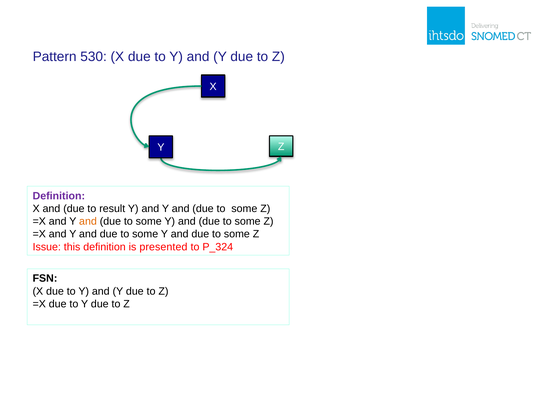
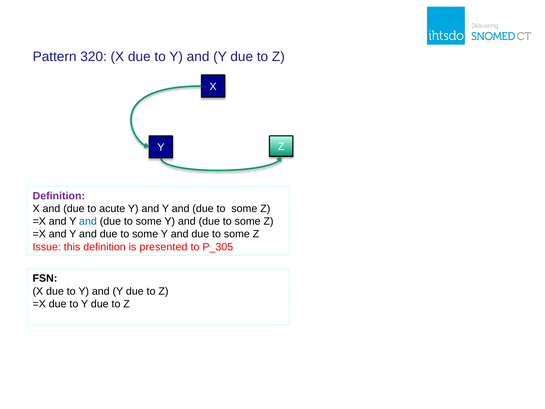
530: 530 -> 320 (94, 57)
result: result -> acute (112, 209)
and colour: orange -> blue (88, 221)
P_324: P_324 -> P_305 (218, 247)
